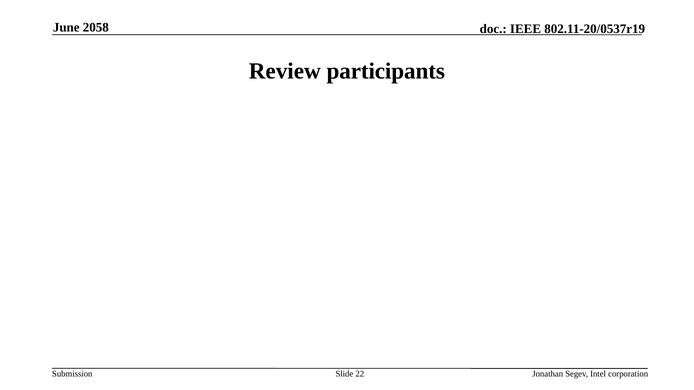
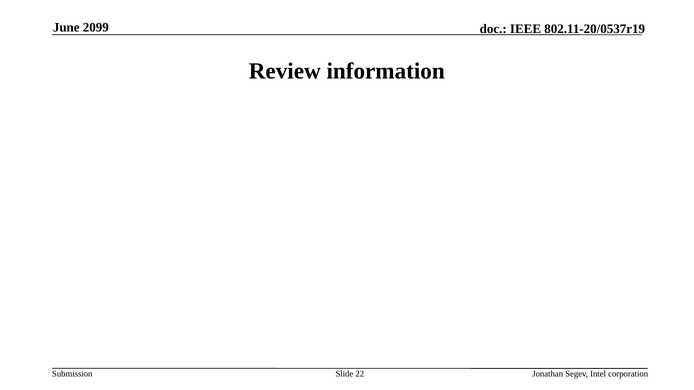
2058: 2058 -> 2099 (96, 28)
participants: participants -> information (386, 71)
